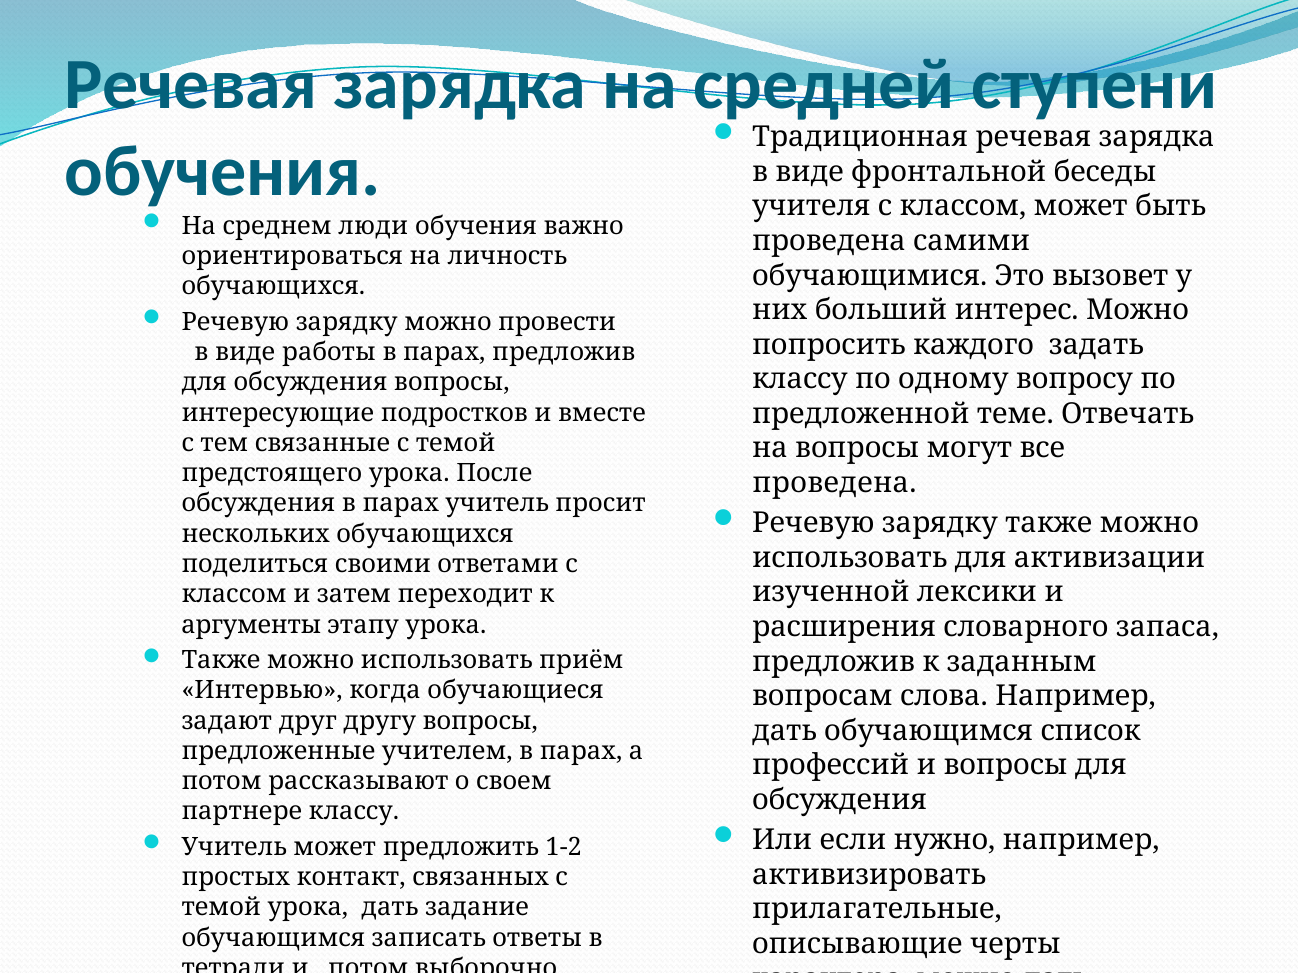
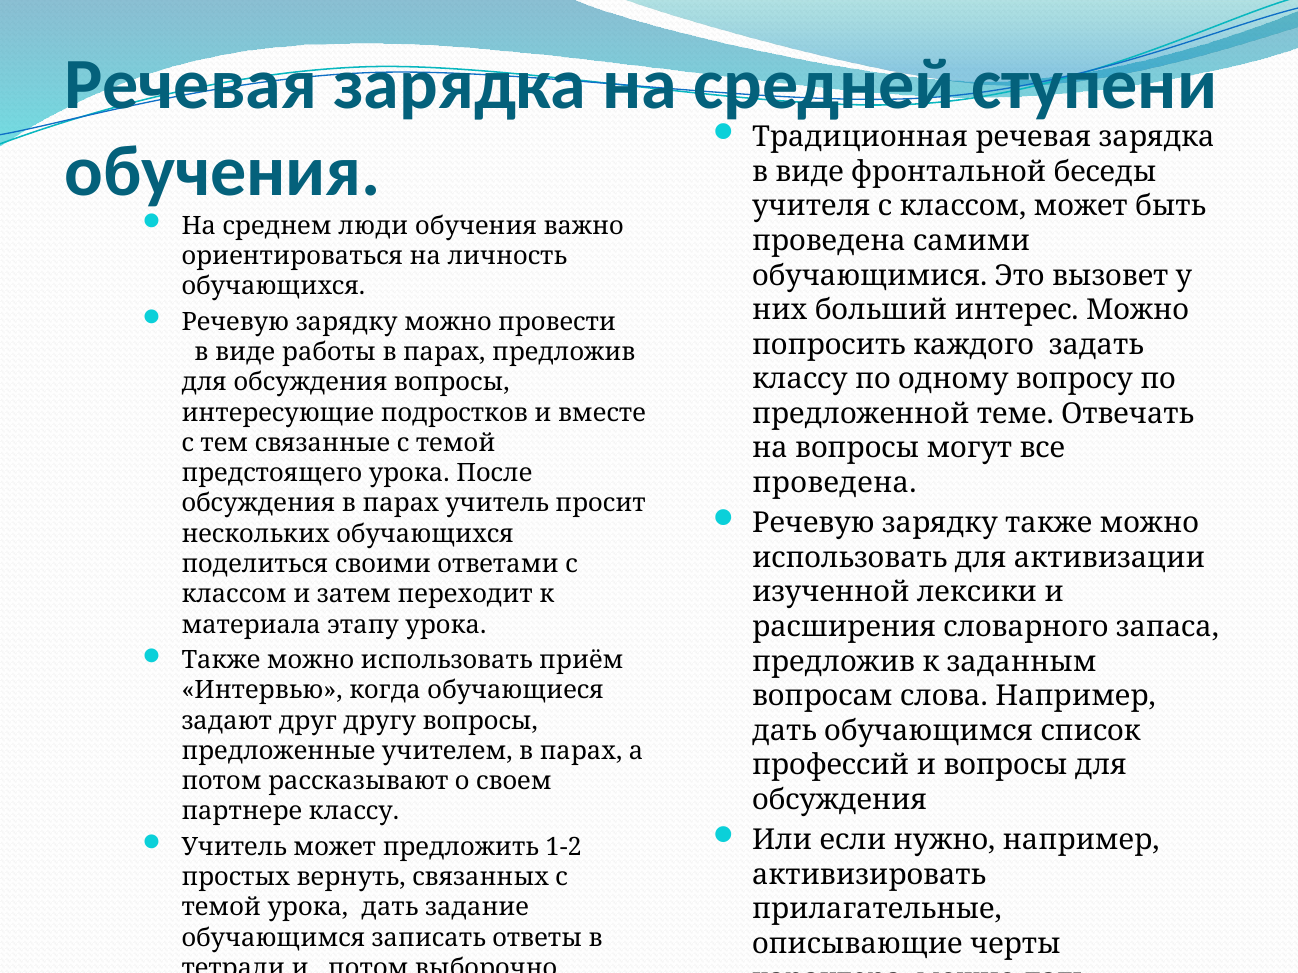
аргументы: аргументы -> материала (251, 625)
контакт: контакт -> вернуть (351, 878)
